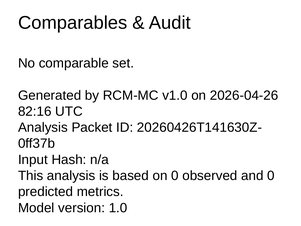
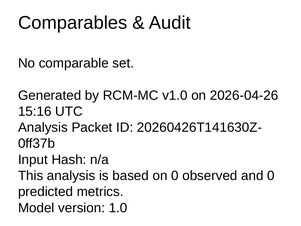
82:16: 82:16 -> 15:16 (35, 111)
